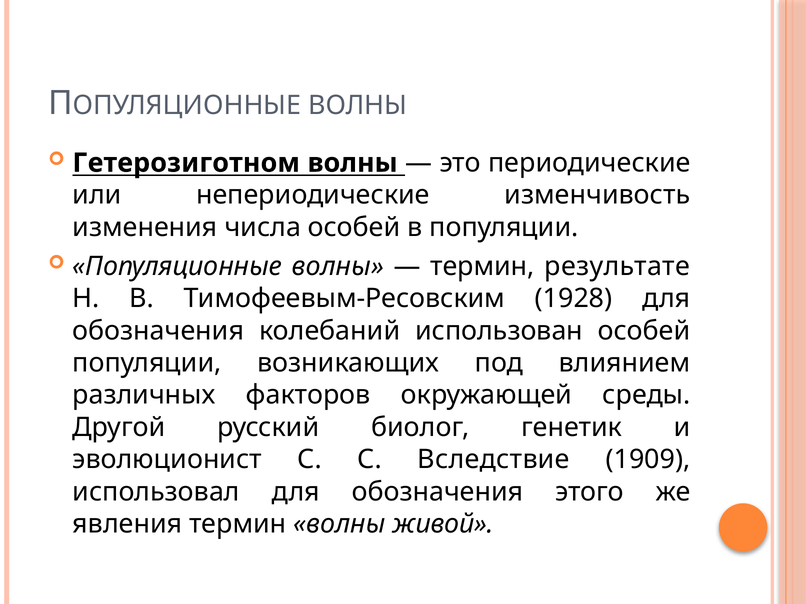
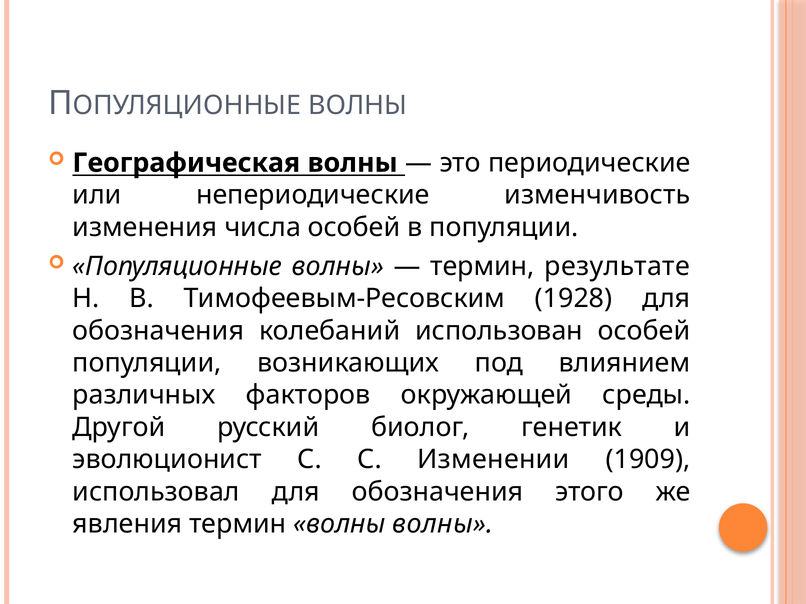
Гетерозиготном: Гетерозиготном -> Географическая (186, 163)
Вследствие: Вследствие -> Изменении (494, 460)
волны живой: живой -> волны (443, 524)
